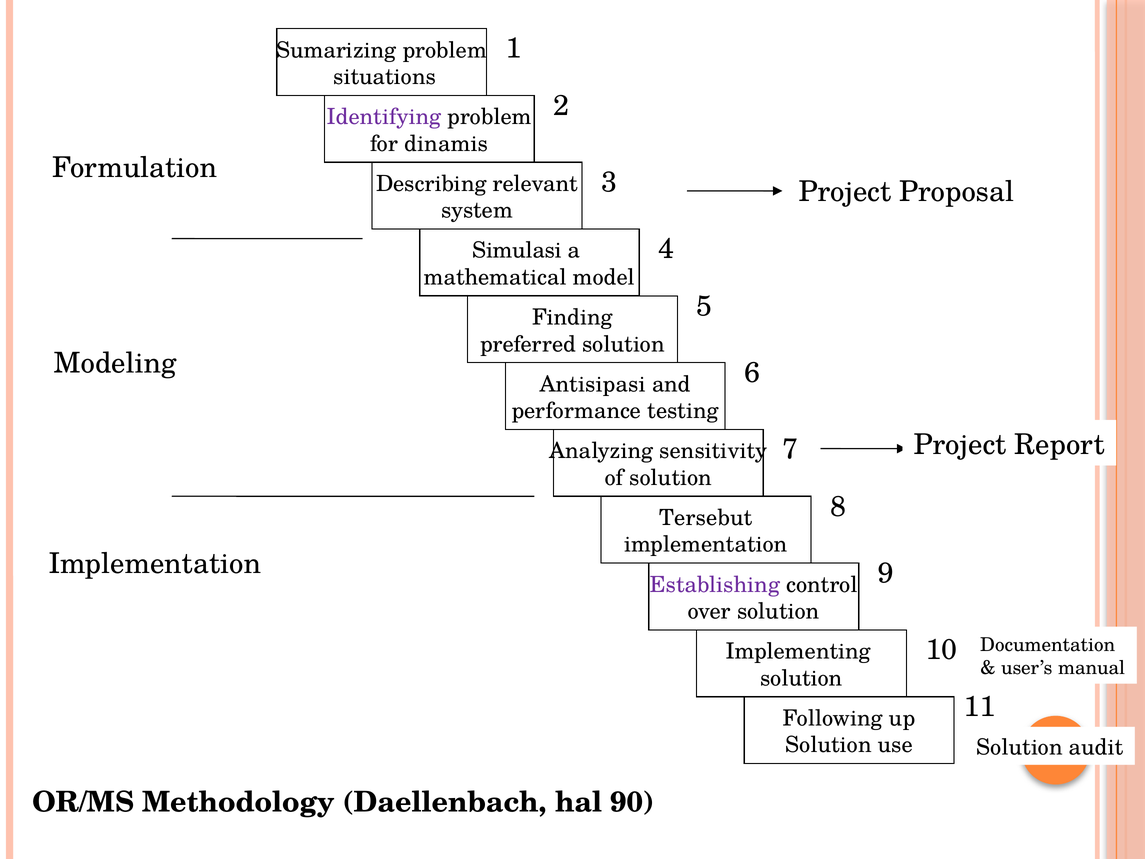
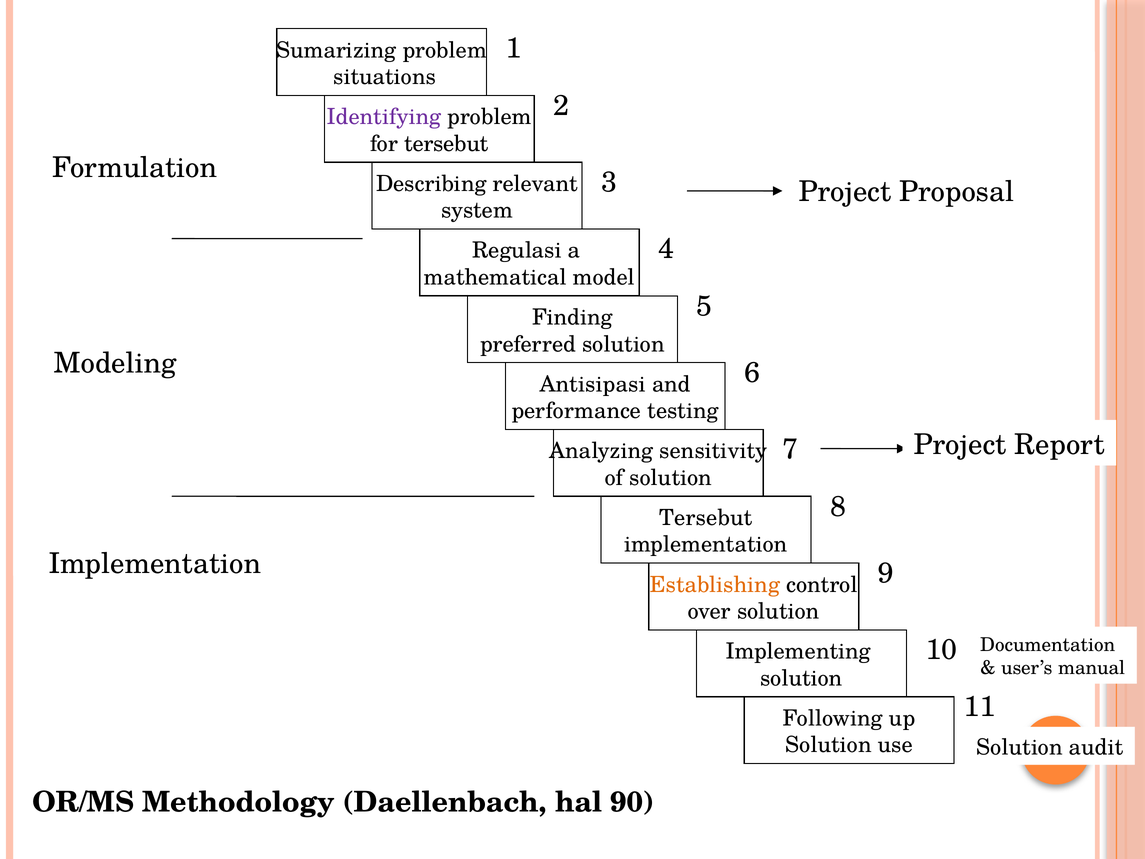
for dinamis: dinamis -> tersebut (446, 144)
Simulasi: Simulasi -> Regulasi (517, 251)
Establishing colour: purple -> orange (715, 584)
